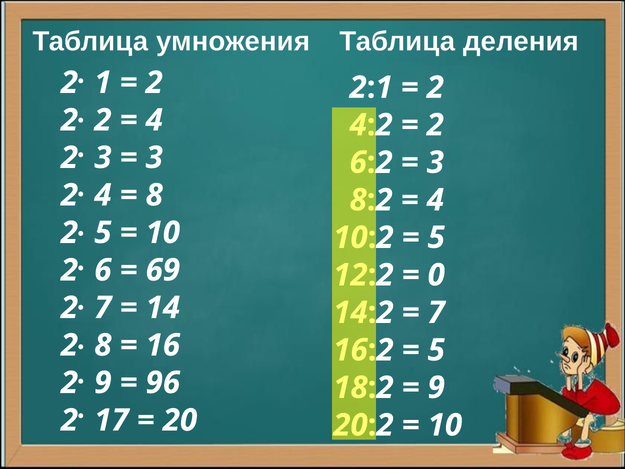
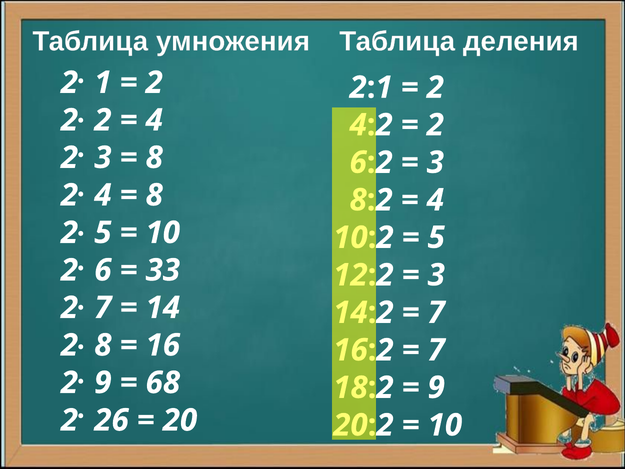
3: 3 -> 8 (154, 158)
69: 69 -> 33 (163, 270)
0: 0 -> 3 (436, 275)
5: 5 -> 7 (436, 350)
96: 96 -> 68 (163, 383)
17: 17 -> 26 (112, 420)
